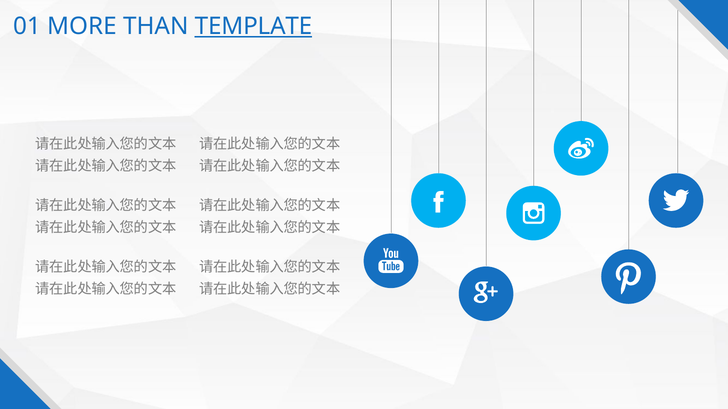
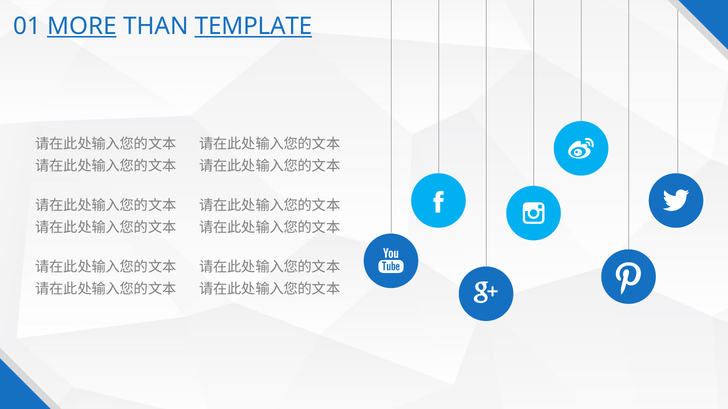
MORE underline: none -> present (82, 26)
